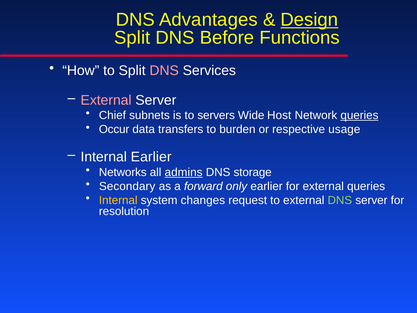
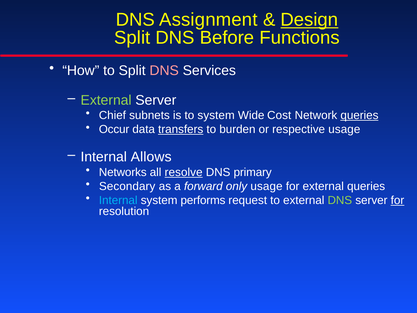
Advantages: Advantages -> Assignment (208, 20)
External colour: pink -> light green (106, 100)
to servers: servers -> system (216, 115)
Host: Host -> Cost (279, 115)
transfers underline: none -> present (181, 129)
Internal Earlier: Earlier -> Allows (151, 157)
admins: admins -> resolve (184, 172)
storage: storage -> primary (253, 172)
only earlier: earlier -> usage (267, 186)
Internal colour: yellow -> light blue (118, 200)
changes: changes -> performs (203, 200)
for underline: none -> present (397, 200)
